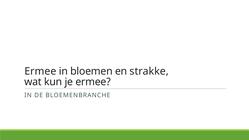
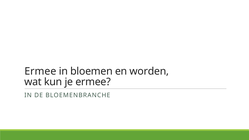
strakke: strakke -> worden (149, 71)
